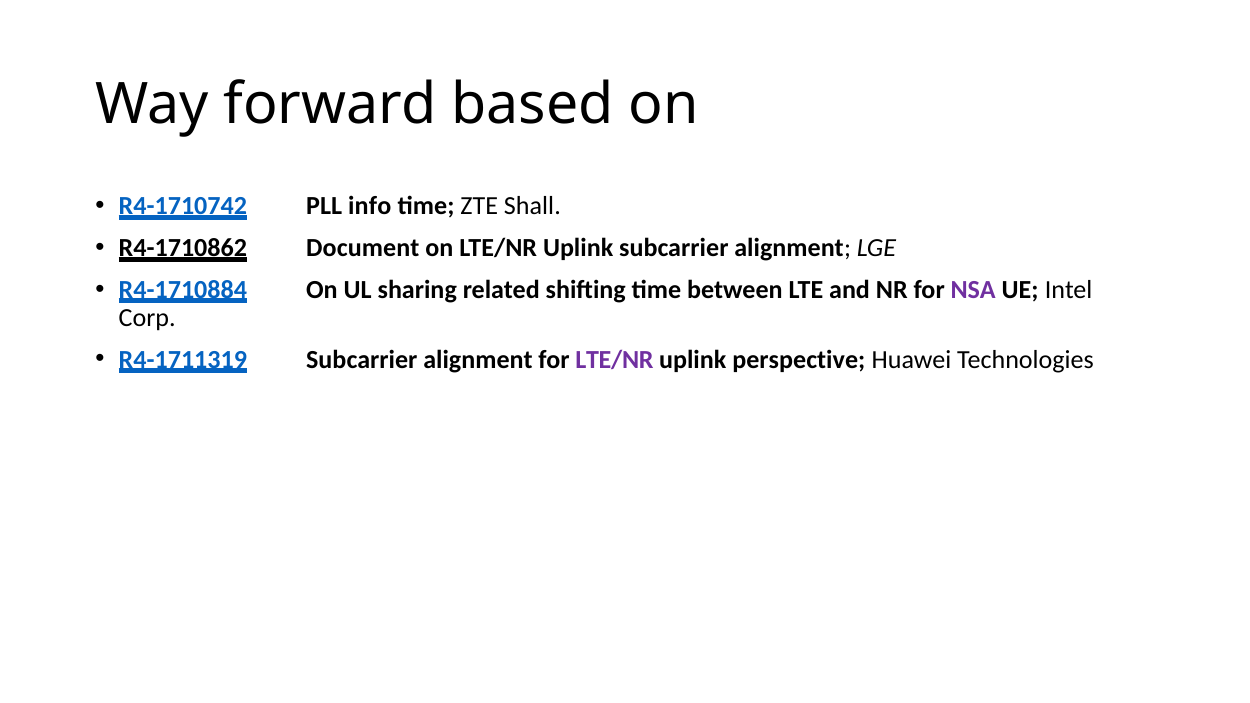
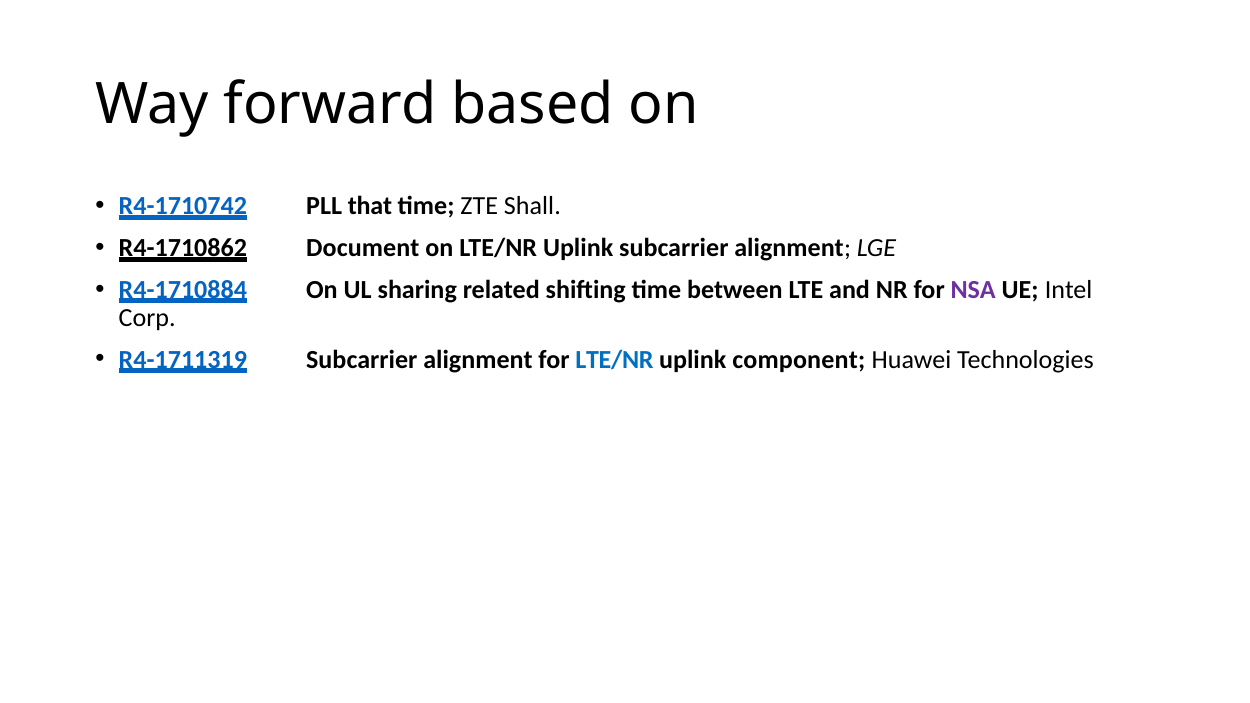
info: info -> that (370, 206)
LTE/NR colour: purple -> blue (614, 360)
perspective: perspective -> component (799, 360)
